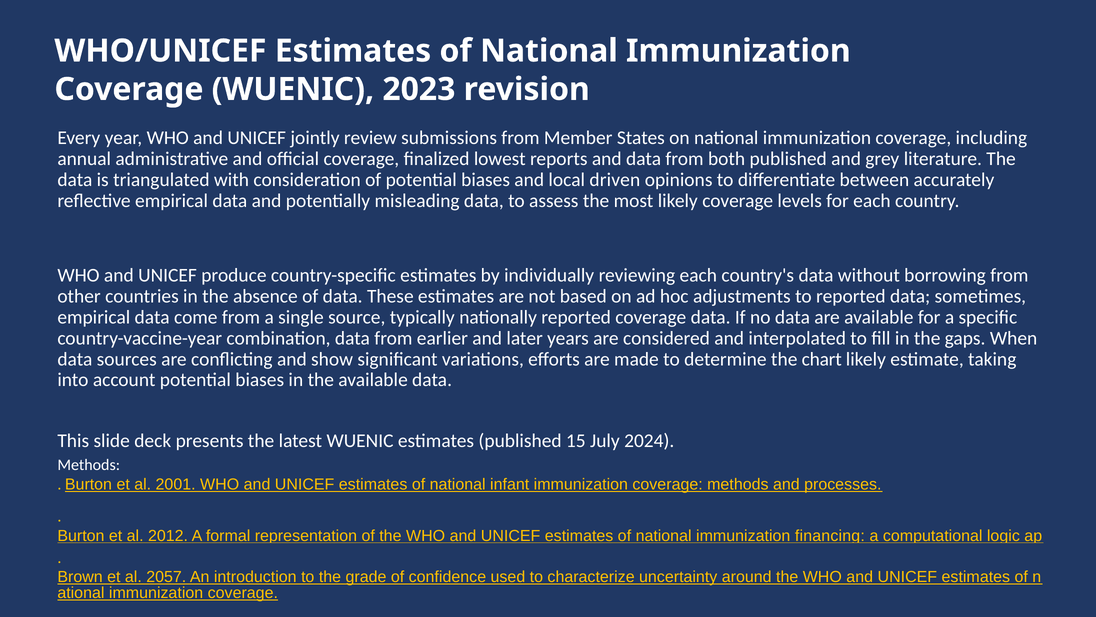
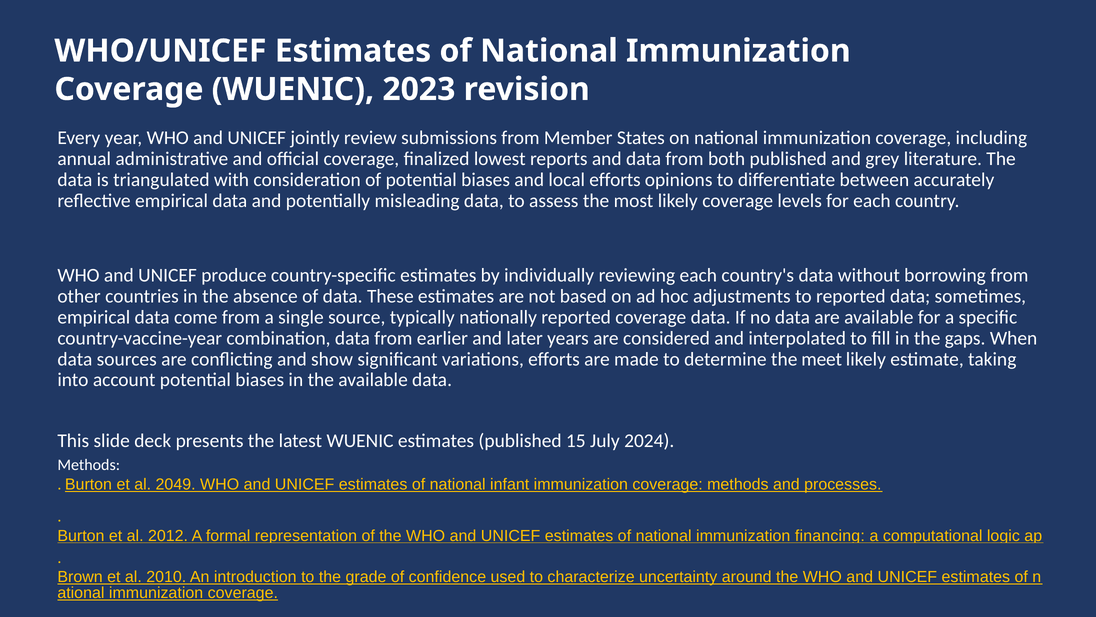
local driven: driven -> efforts (615, 180)
chart: chart -> meet (822, 359)
2001: 2001 -> 2049 (176, 484)
2057: 2057 -> 2010 (166, 576)
